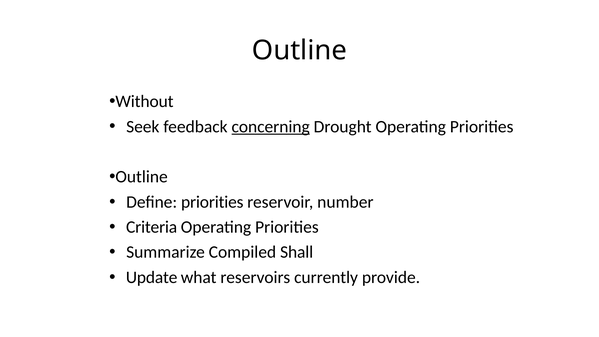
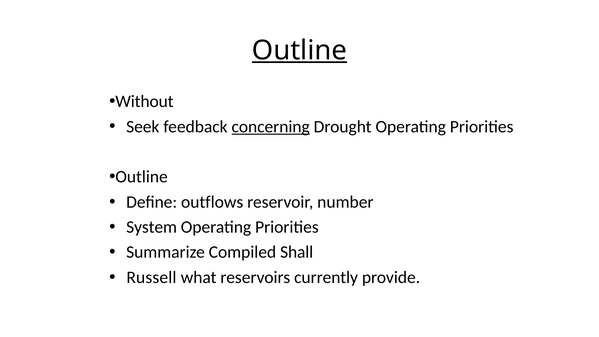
Outline underline: none -> present (299, 50)
Define priorities: priorities -> outflows (212, 202)
Criteria: Criteria -> System (152, 227)
Update: Update -> Russell (151, 277)
